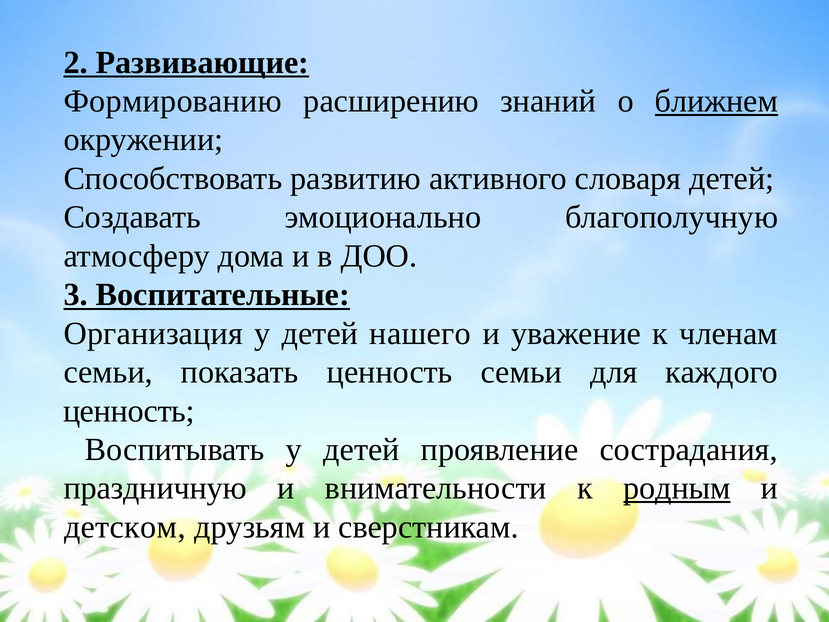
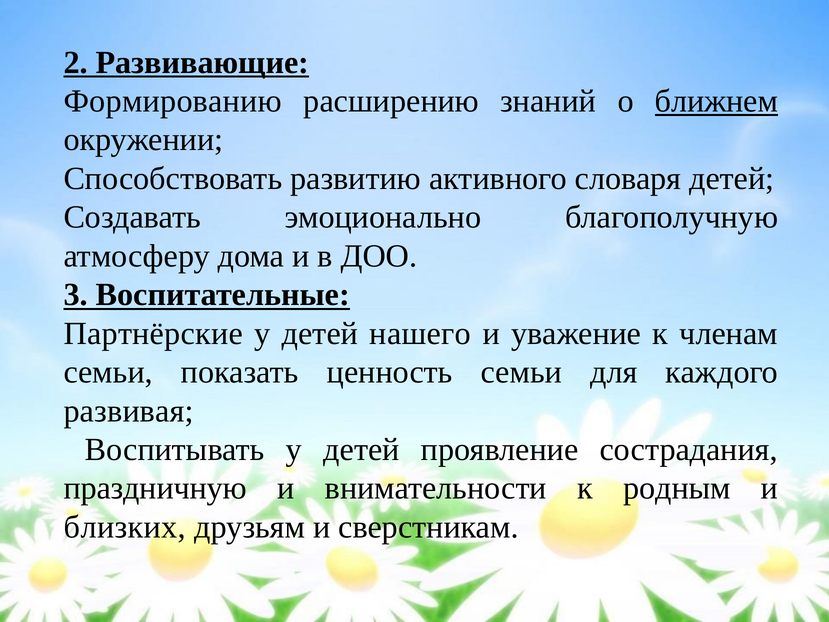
Организация: Организация -> Партнёрские (153, 333)
ценность: ценность -> развивая (129, 411)
родным underline: present -> none (677, 488)
детском: детском -> близких (125, 527)
